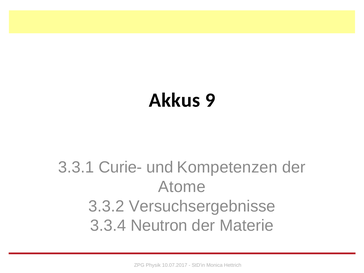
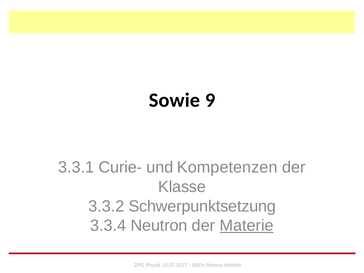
Akkus: Akkus -> Sowie (174, 100)
Atome: Atome -> Klasse (182, 187)
Versuchsergebnisse: Versuchsergebnisse -> Schwerpunktsetzung (202, 206)
Materie underline: none -> present (247, 226)
